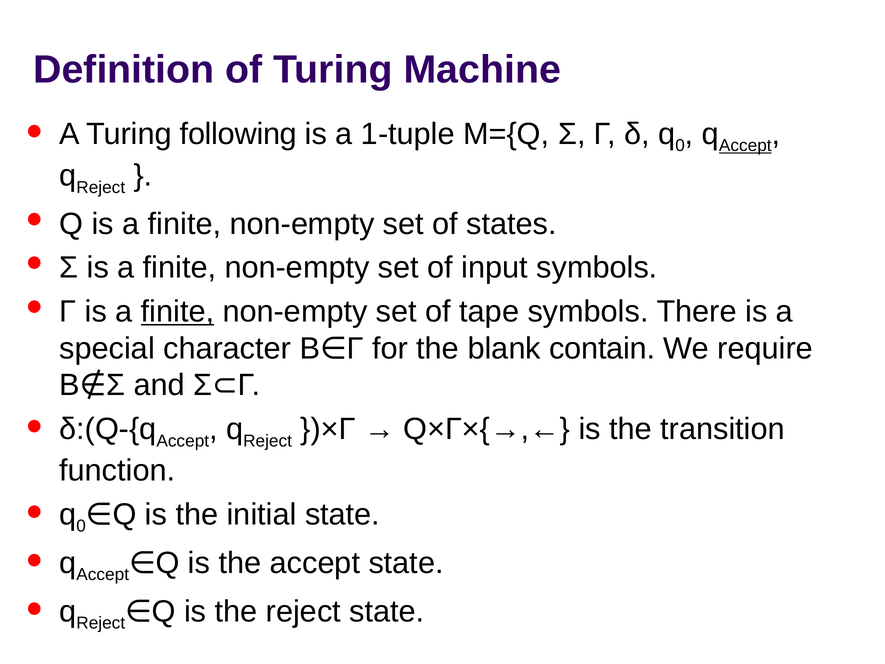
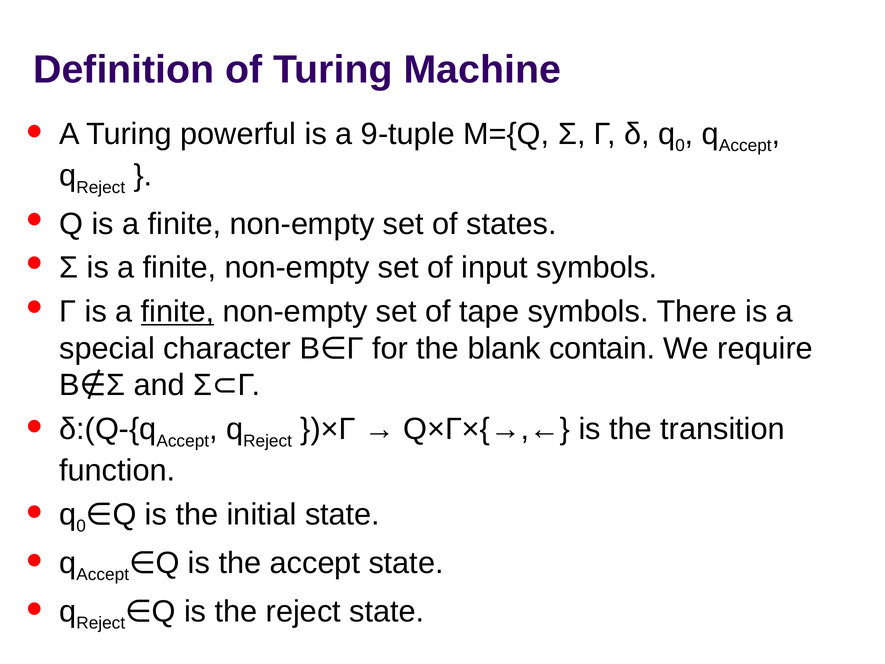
following: following -> powerful (238, 134)
1-tuple: 1-tuple -> 9-tuple (408, 134)
Accept underline: present -> none (745, 146)
